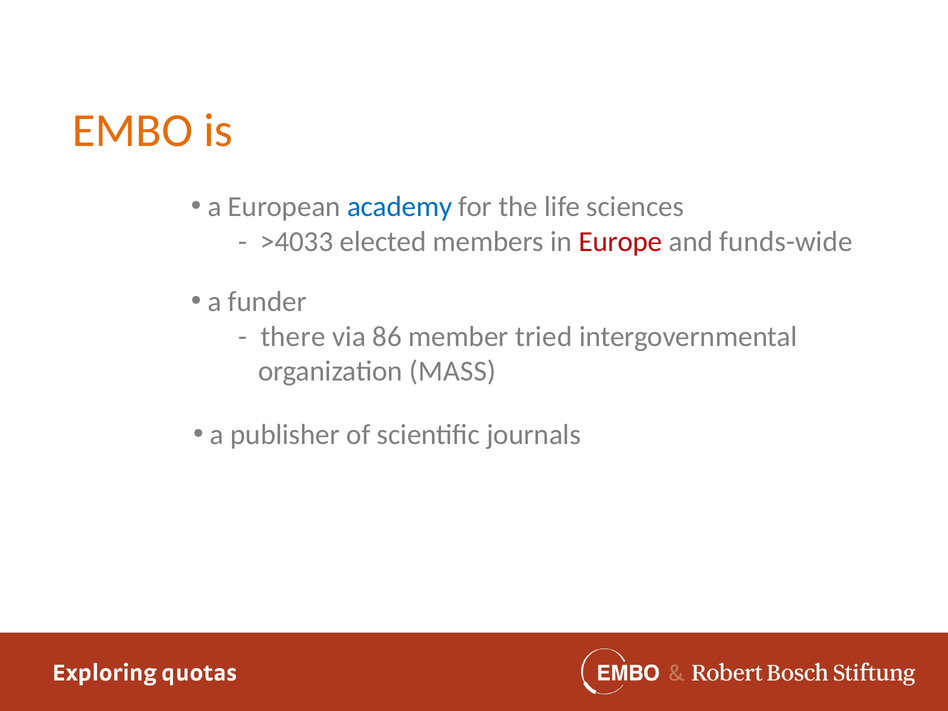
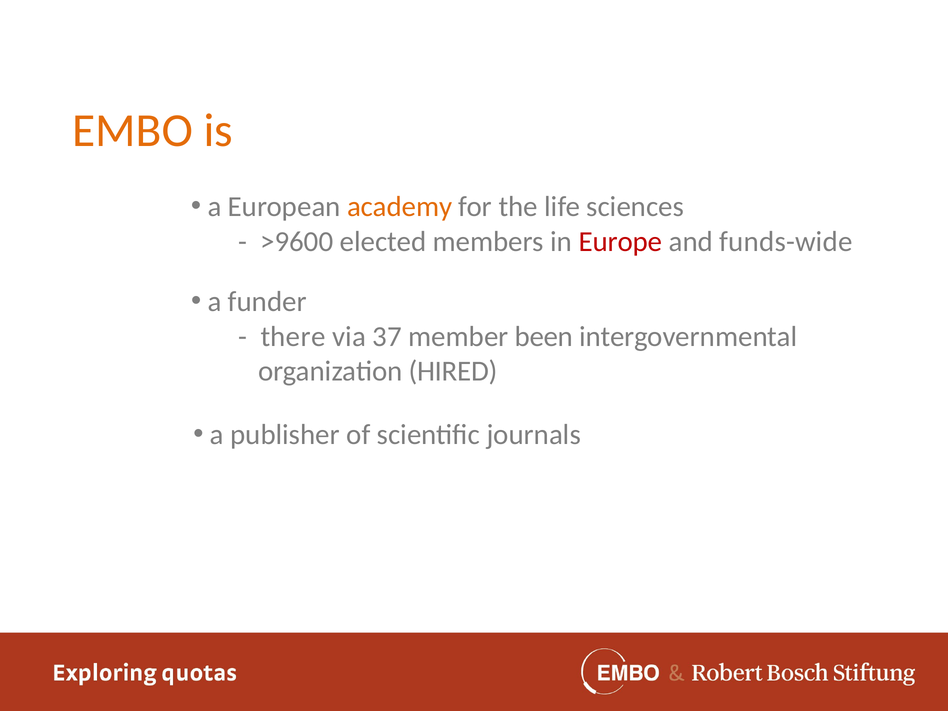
academy colour: blue -> orange (400, 207)
>4033: >4033 -> >9600 (297, 242)
86: 86 -> 37 (387, 336)
tried: tried -> been (544, 336)
MASS: MASS -> HIRED (453, 371)
